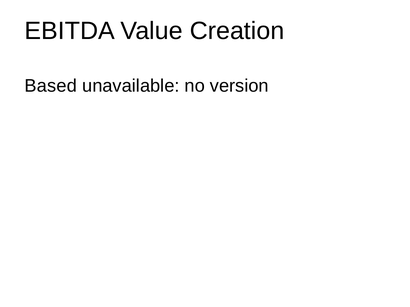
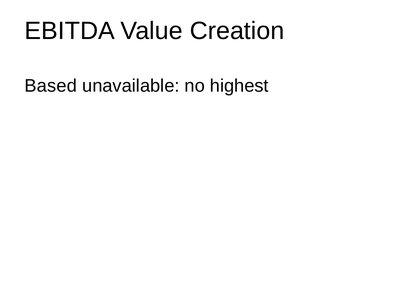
version: version -> highest (239, 86)
